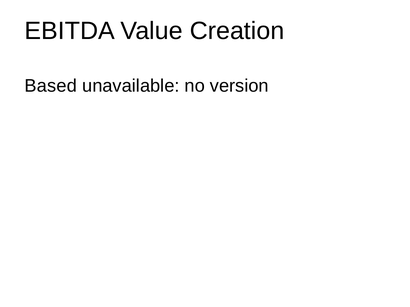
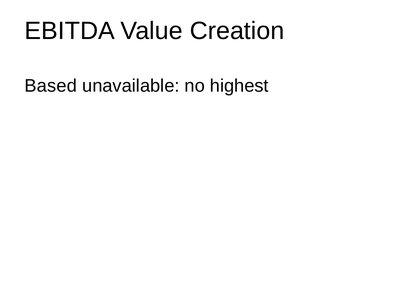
version: version -> highest (239, 86)
